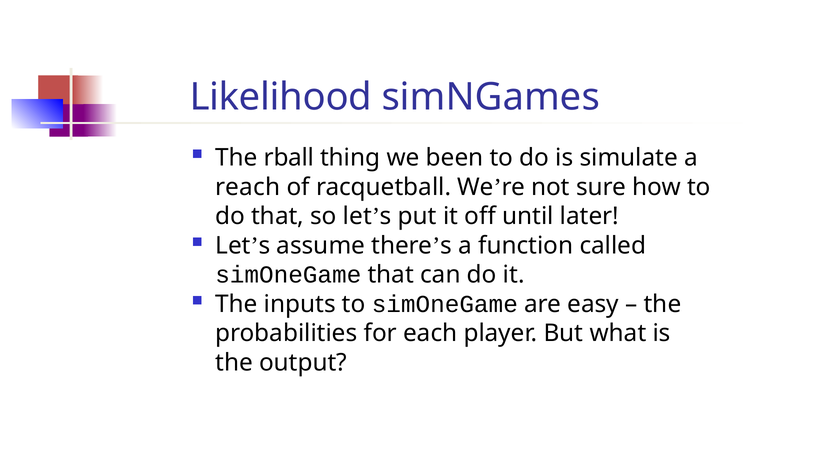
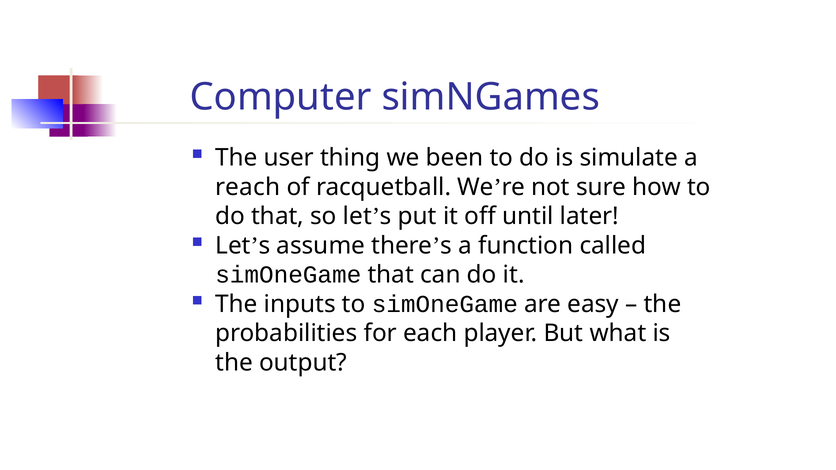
Likelihood: Likelihood -> Computer (281, 97)
rball: rball -> user (289, 158)
